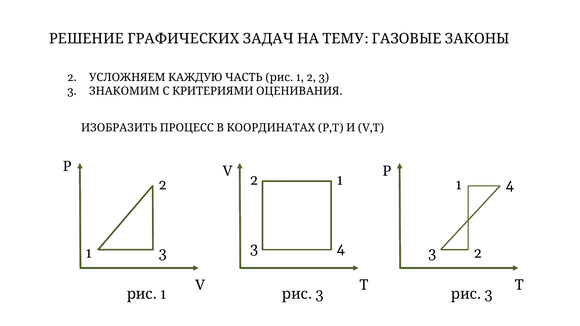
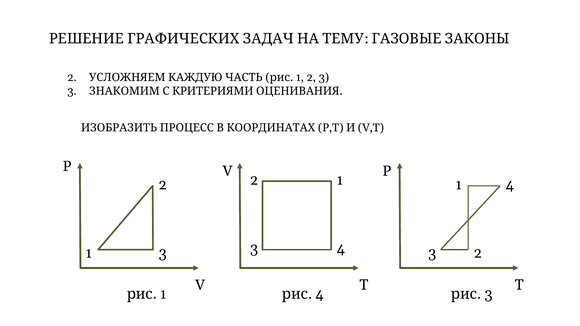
3: 3 -> 4 (320, 294)
